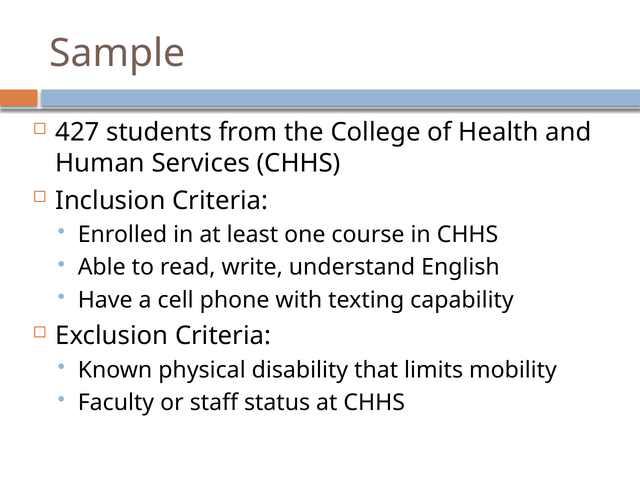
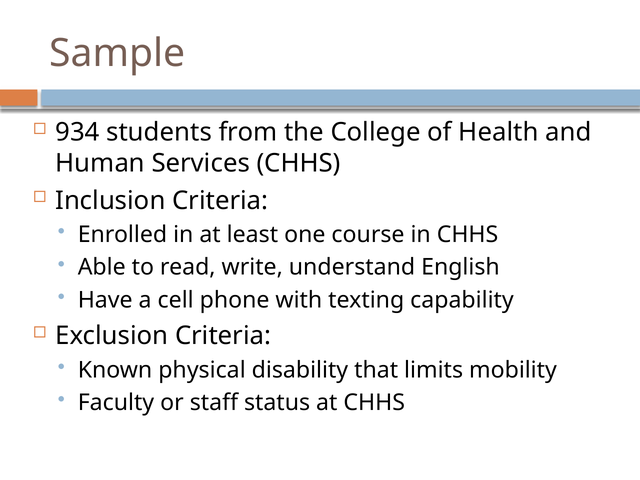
427: 427 -> 934 (77, 132)
